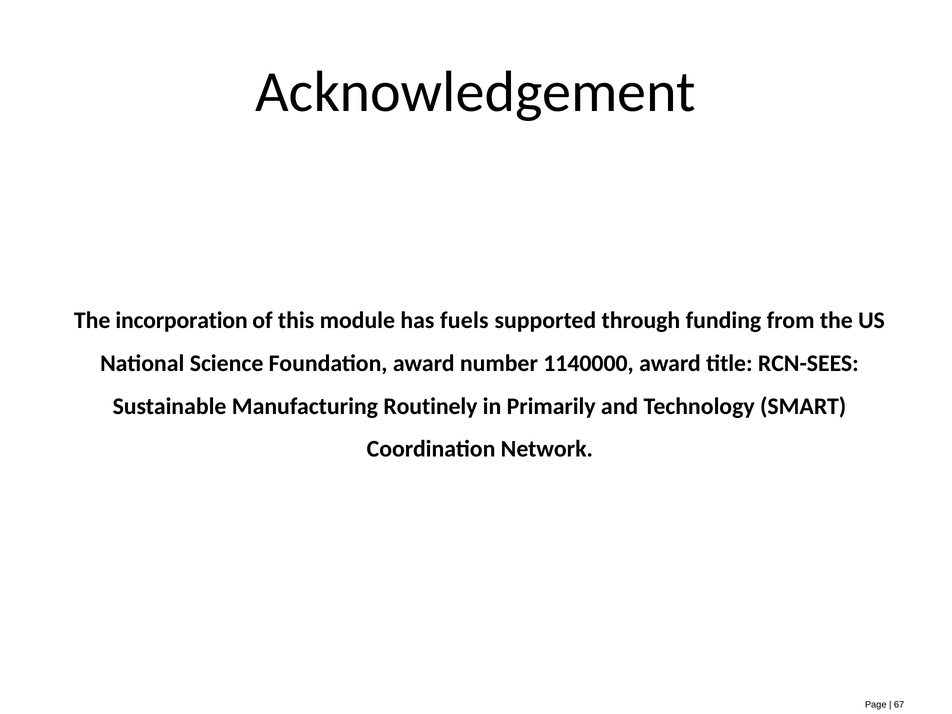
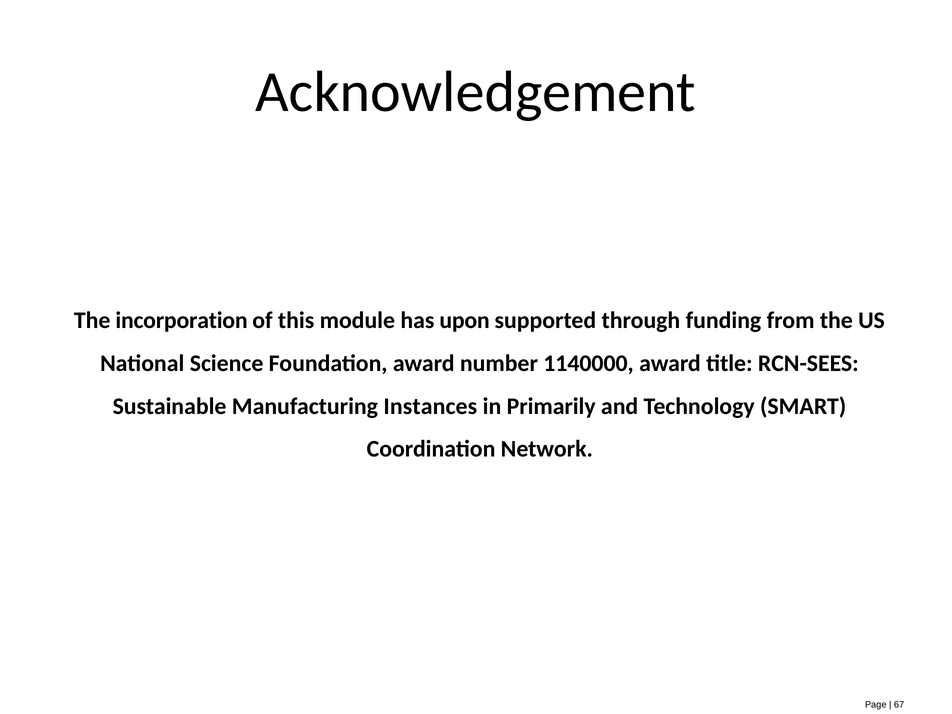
fuels: fuels -> upon (465, 320)
Routinely: Routinely -> Instances (430, 406)
